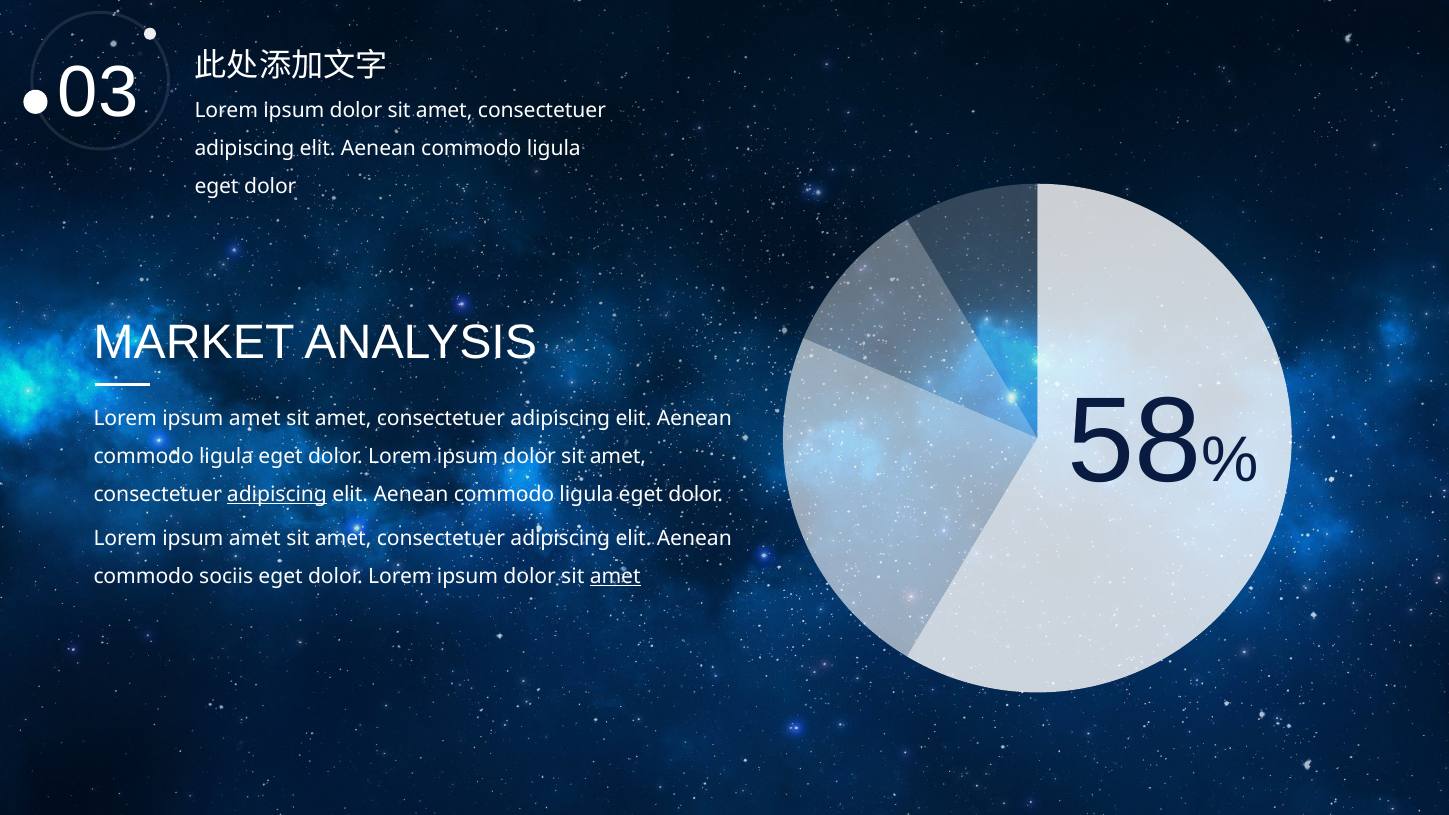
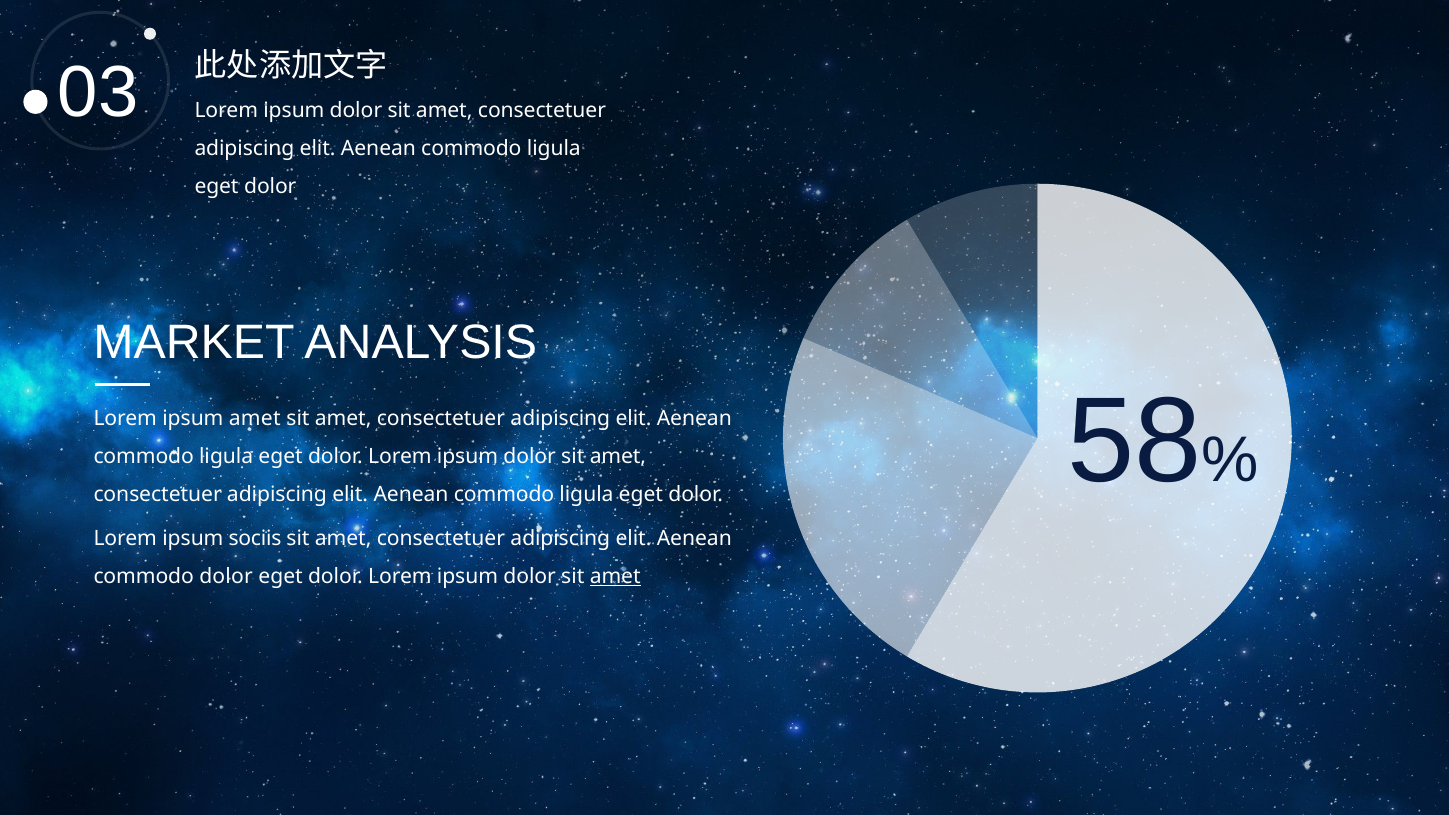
adipiscing underline: present -> none (277, 494)
amet: amet -> sociis (255, 538)
commodo sociis: sociis -> dolor (226, 576)
